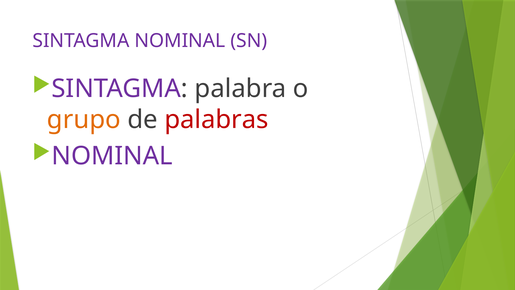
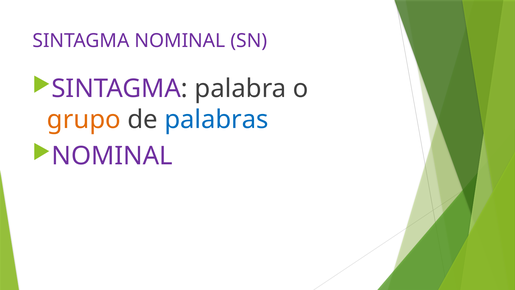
palabras colour: red -> blue (217, 120)
